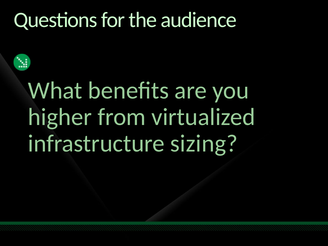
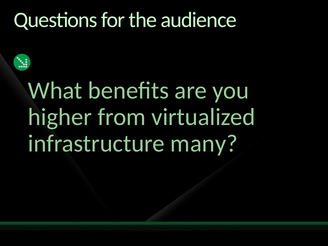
sizing: sizing -> many (204, 144)
